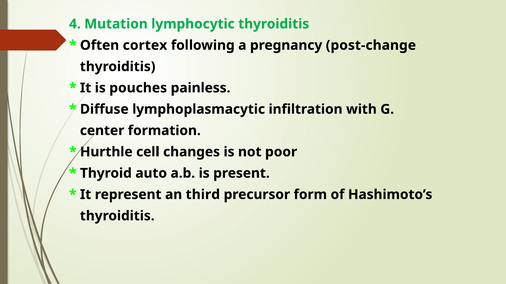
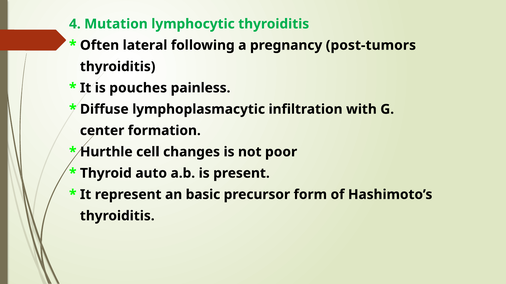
cortex: cortex -> lateral (145, 45)
post-change: post-change -> post-tumors (371, 45)
third: third -> basic (203, 195)
